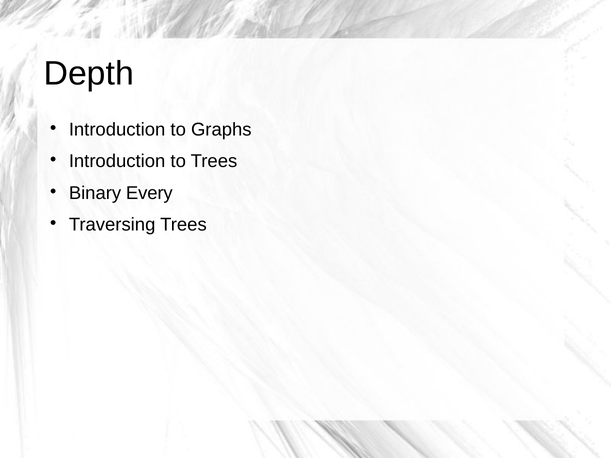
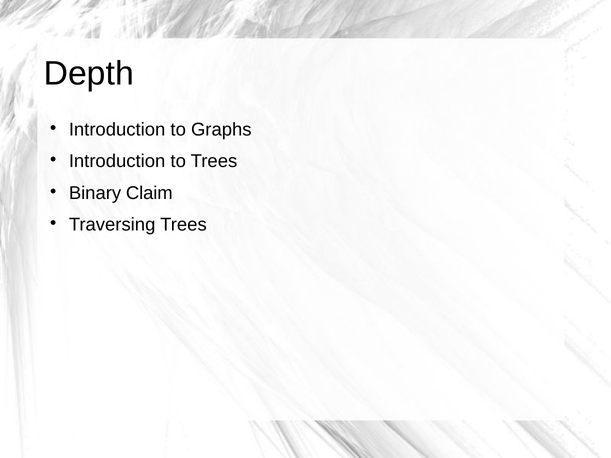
Every: Every -> Claim (149, 193)
